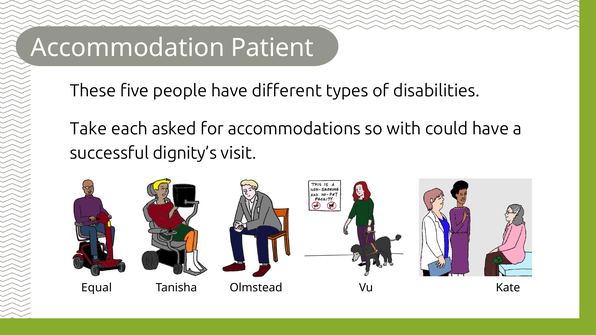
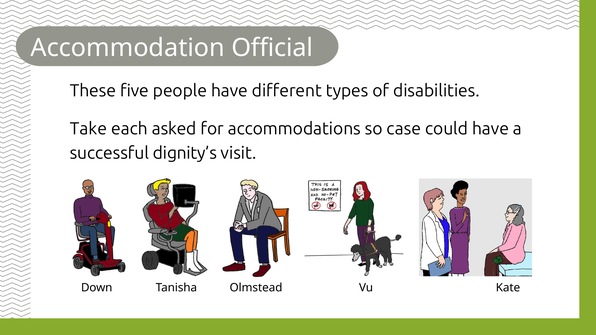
Patient: Patient -> Official (272, 48)
with: with -> case (404, 129)
Equal: Equal -> Down (97, 288)
